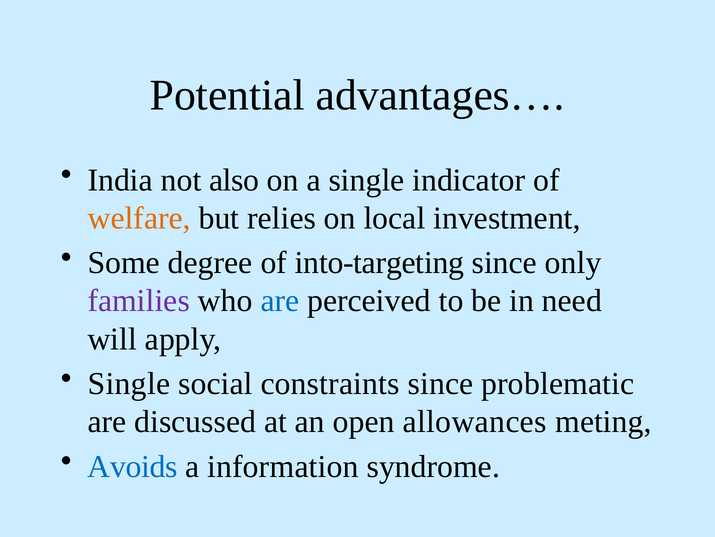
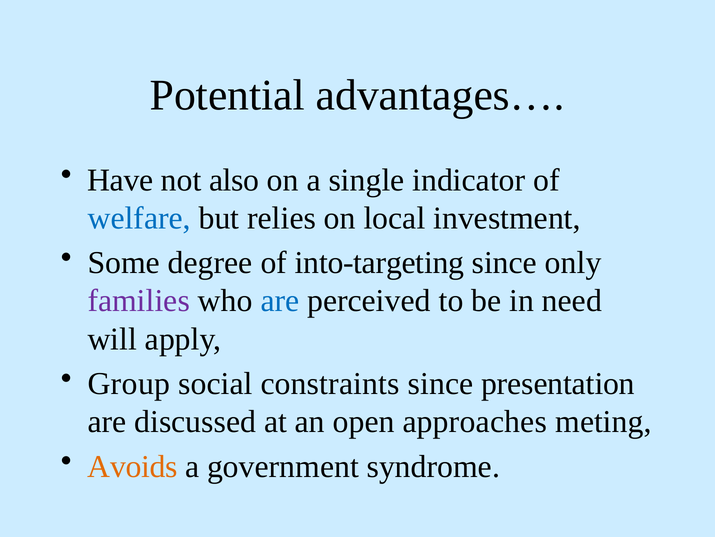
India: India -> Have (120, 180)
welfare colour: orange -> blue (139, 218)
Single: Single -> Group (129, 383)
problematic: problematic -> presentation (558, 383)
allowances: allowances -> approaches (475, 421)
Avoids colour: blue -> orange (132, 466)
information: information -> government (283, 466)
